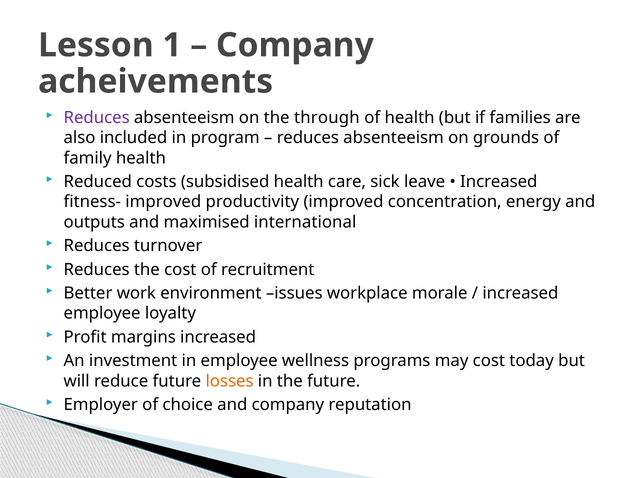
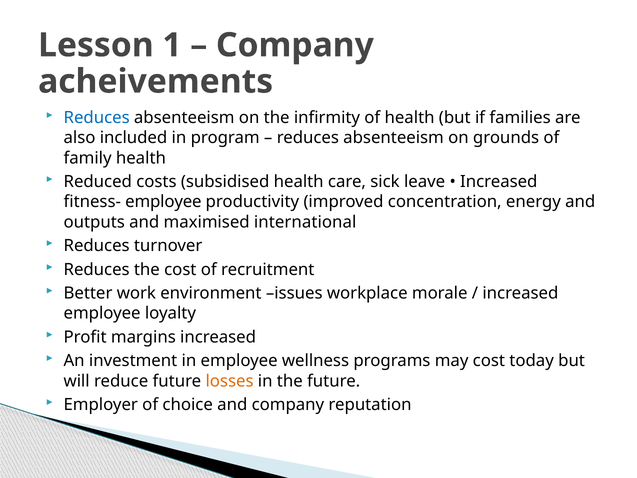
Reduces colour: purple -> blue (97, 118)
through: through -> infirmity (327, 118)
fitness- improved: improved -> employee (163, 202)
